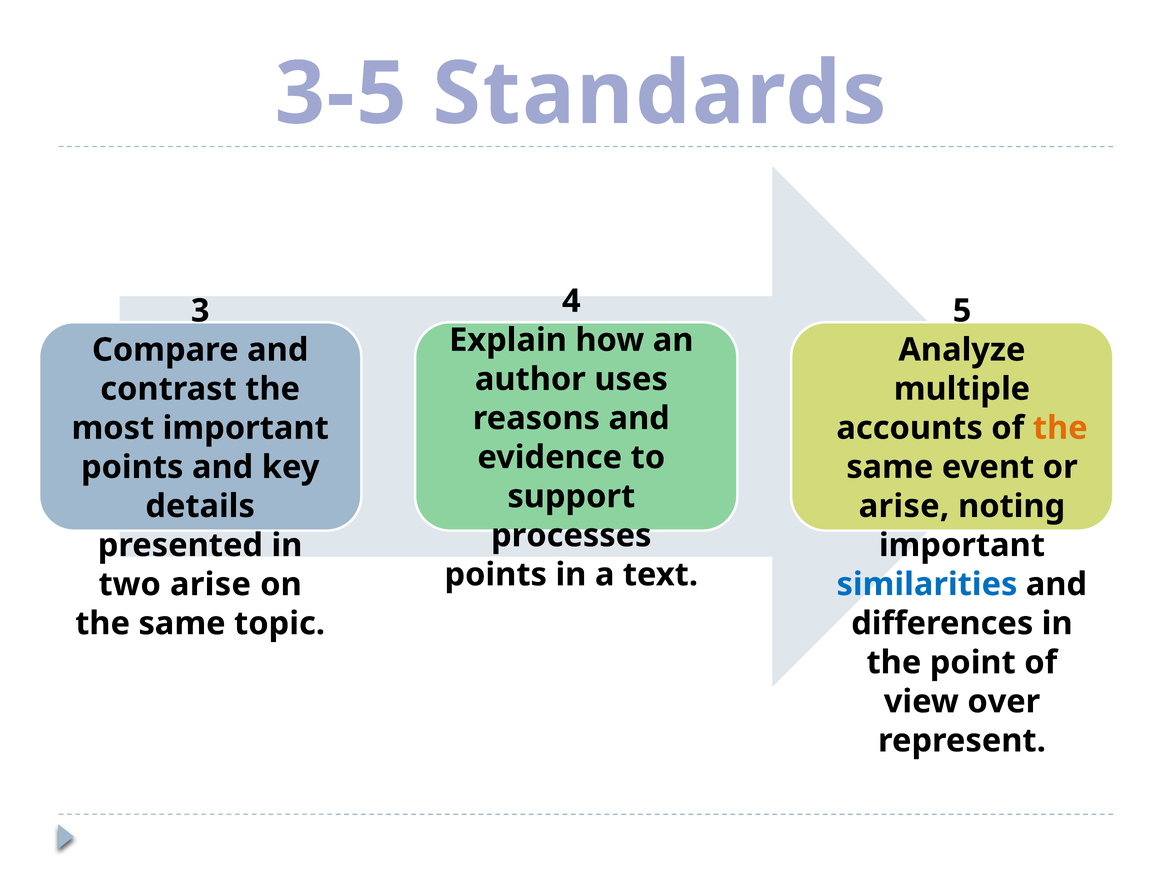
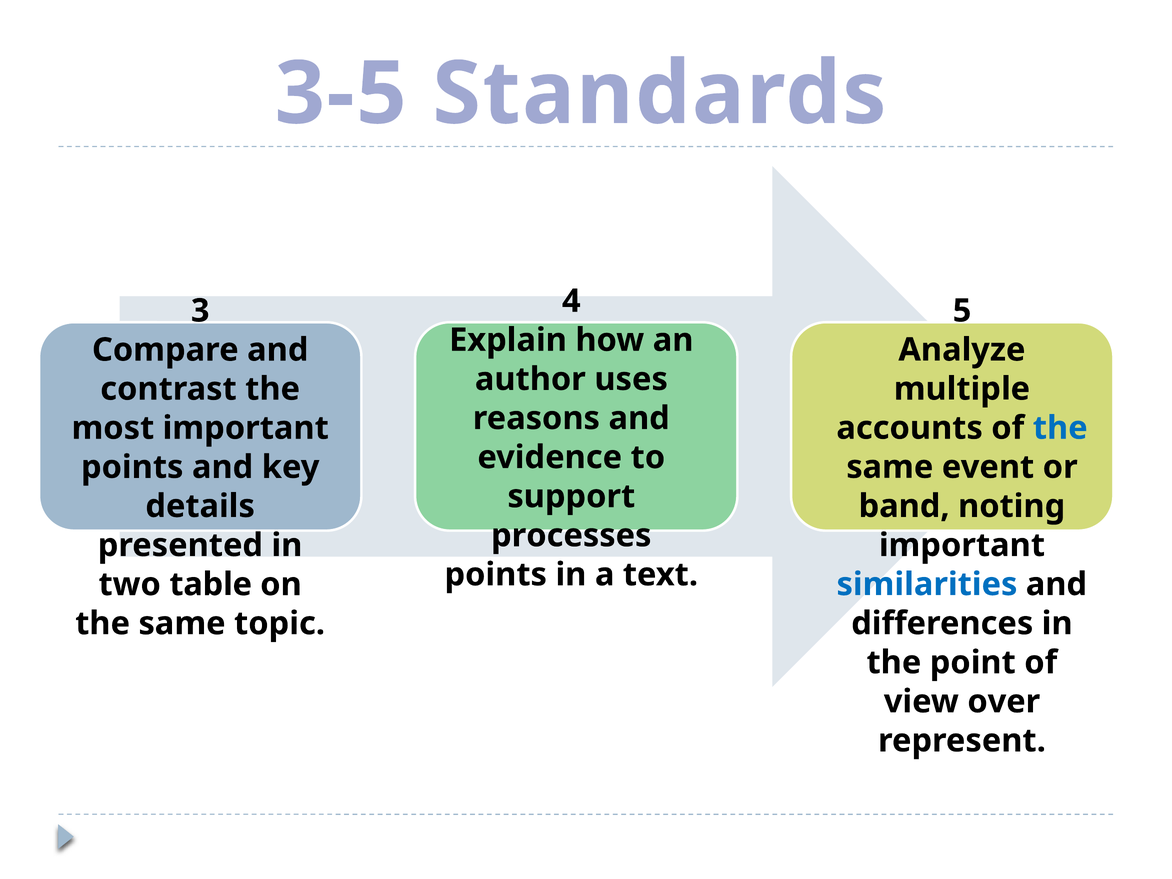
the colour: orange -> blue (1060, 428)
arise: arise -> band (904, 506)
two arise: arise -> table (211, 584)
